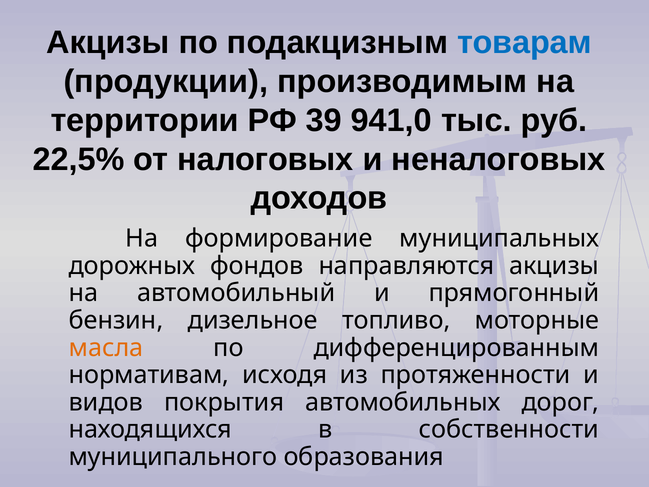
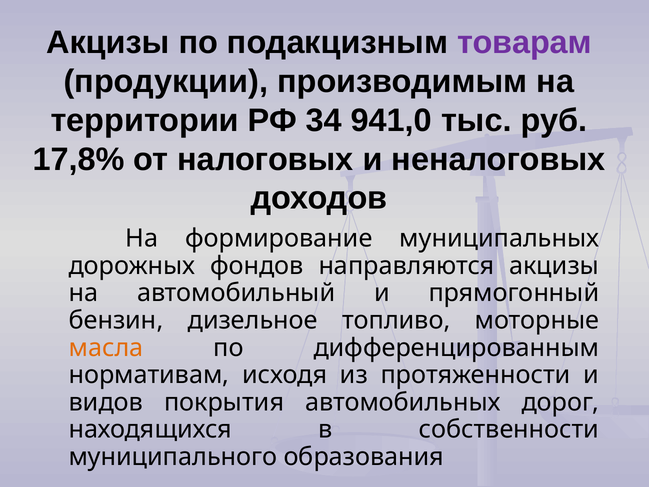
товарам colour: blue -> purple (524, 42)
39: 39 -> 34 (324, 120)
22,5%: 22,5% -> 17,8% (79, 159)
